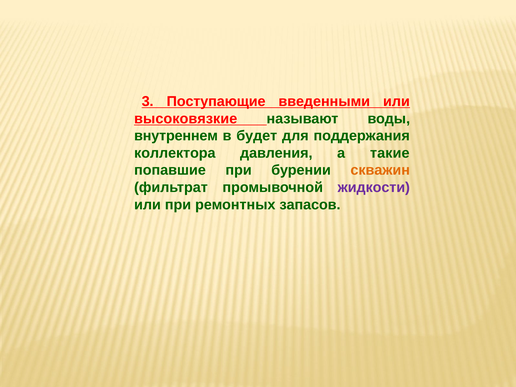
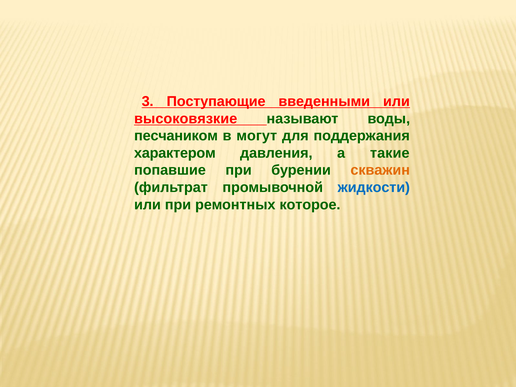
внутреннем: внутреннем -> песчаником (176, 136)
будет: будет -> могут (257, 136)
коллектора: коллектора -> характером (175, 153)
жидкости colour: purple -> blue (374, 187)
запасов: запасов -> которое (310, 205)
